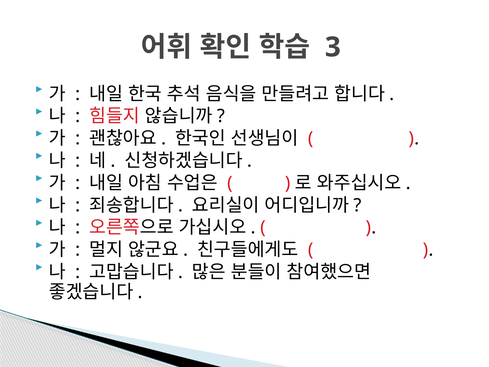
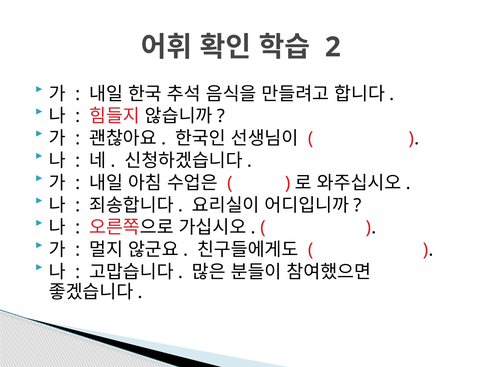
3: 3 -> 2 (333, 47)
